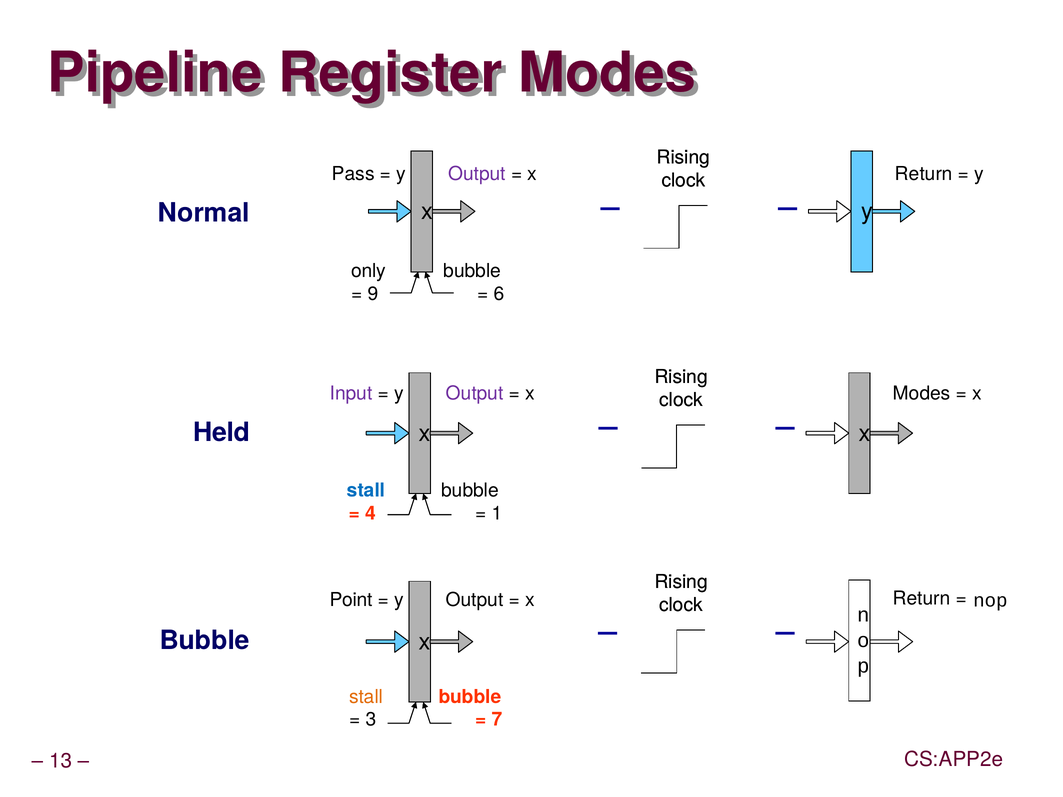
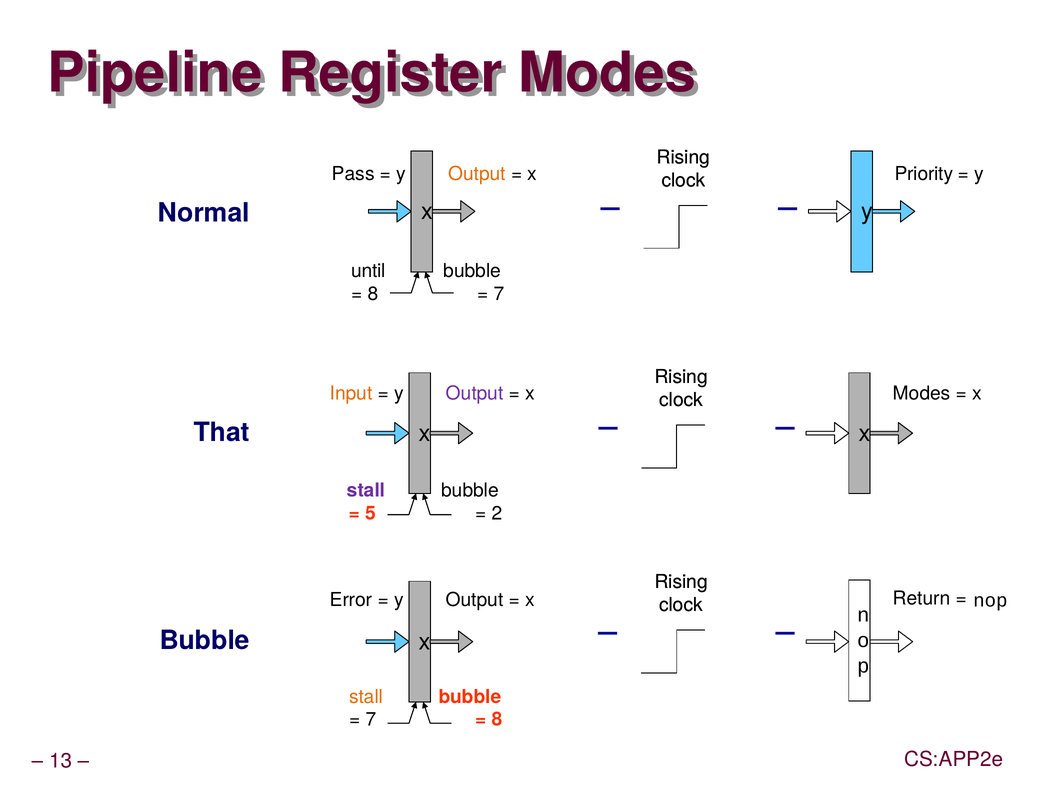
Output colour: purple -> orange (477, 174)
Return: Return -> Priority (924, 174)
only: only -> until (368, 271)
9: 9 -> 8 (373, 294)
6: 6 -> 7 (499, 294)
Input colour: purple -> orange (351, 394)
Held: Held -> That (222, 432)
stall colour: blue -> purple (366, 491)
1: 1 -> 2 (497, 513)
4: 4 -> 5 (371, 513)
Point: Point -> Error (351, 600)
3: 3 -> 7 (371, 720)
7: 7 -> 8 (497, 720)
